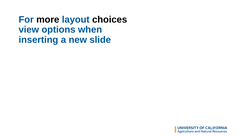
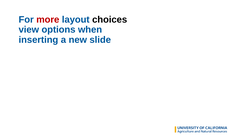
more colour: black -> red (48, 20)
